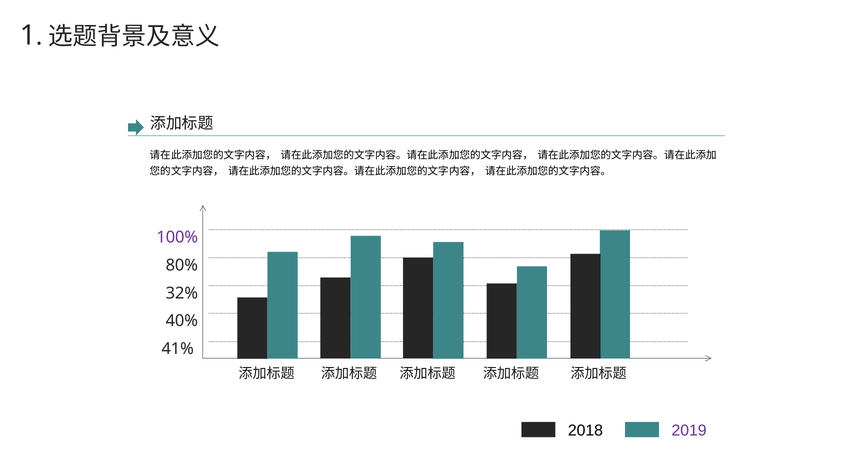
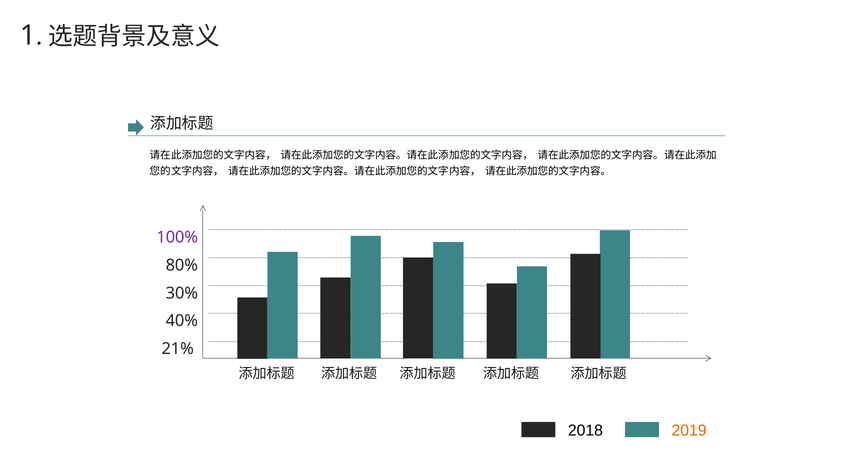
32%: 32% -> 30% (182, 293)
41%: 41% -> 21% (178, 349)
2019 colour: purple -> orange (689, 430)
